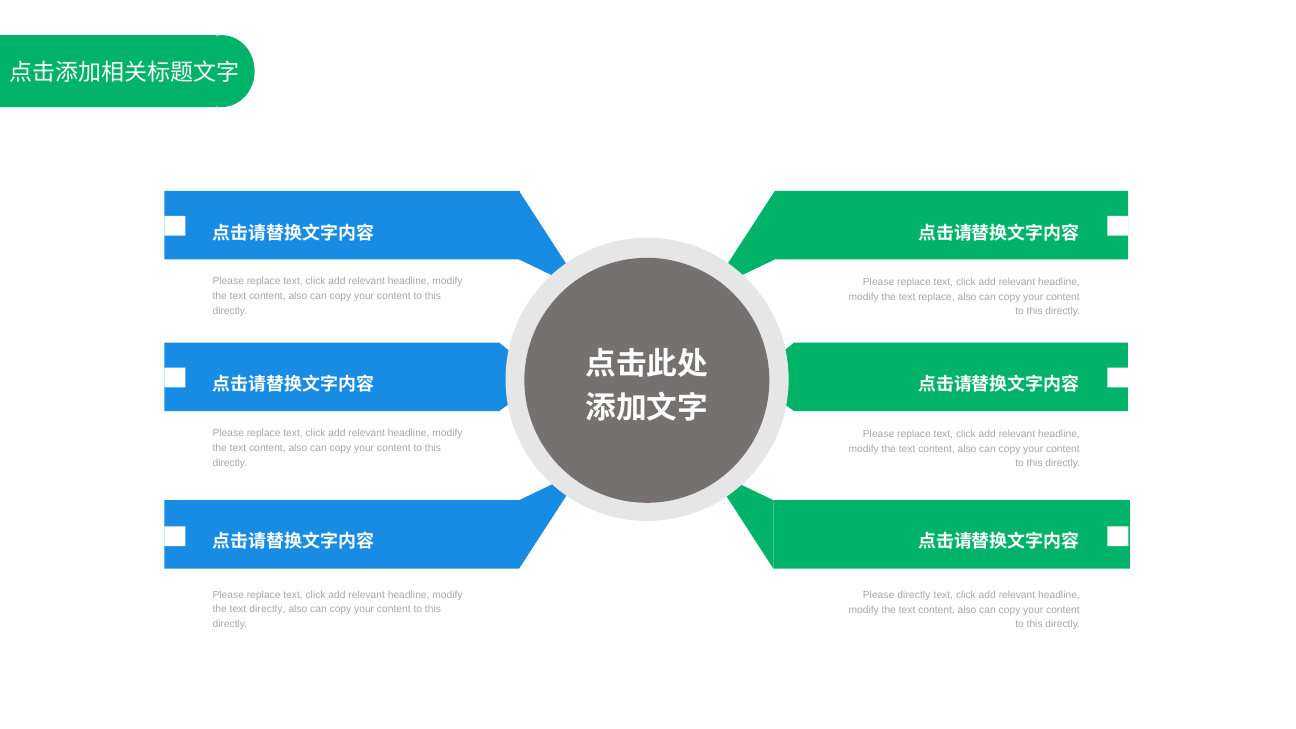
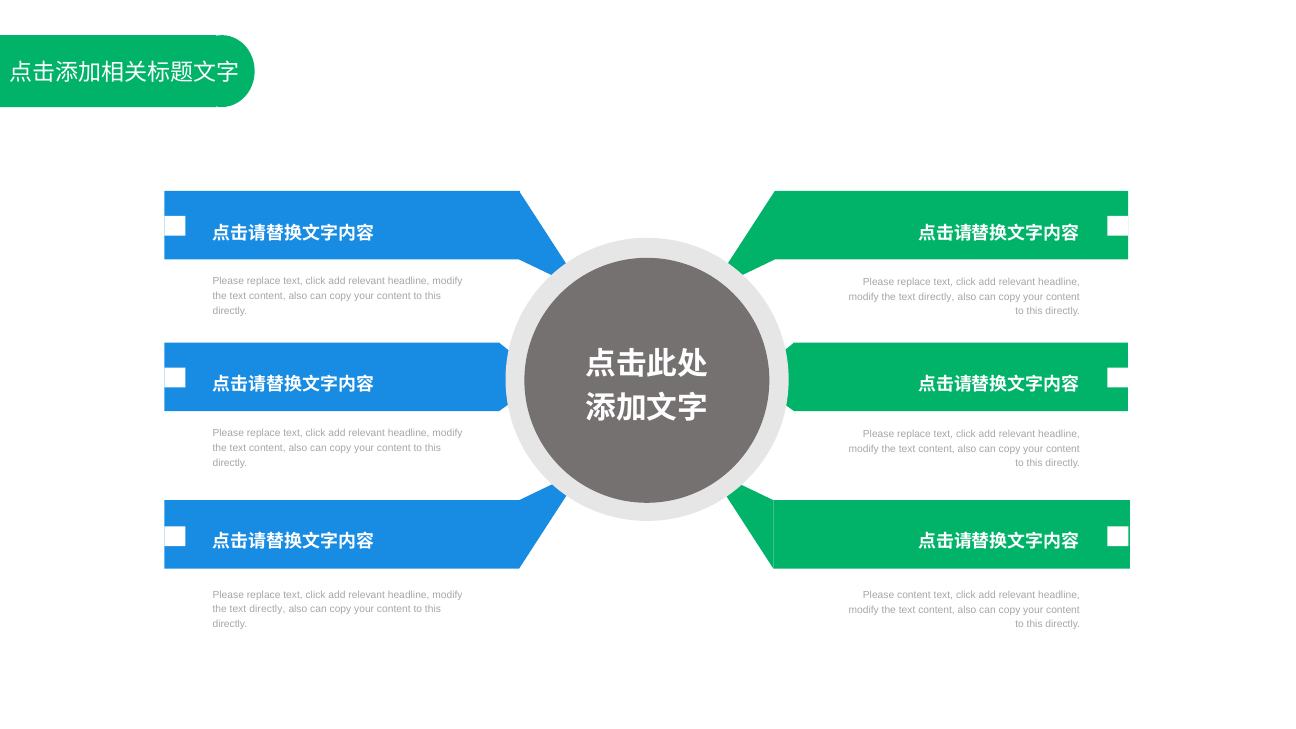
replace: replace -> directly (936, 297)
Please directly: directly -> content (914, 595)
